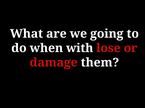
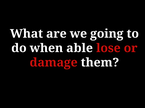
with: with -> able (80, 48)
